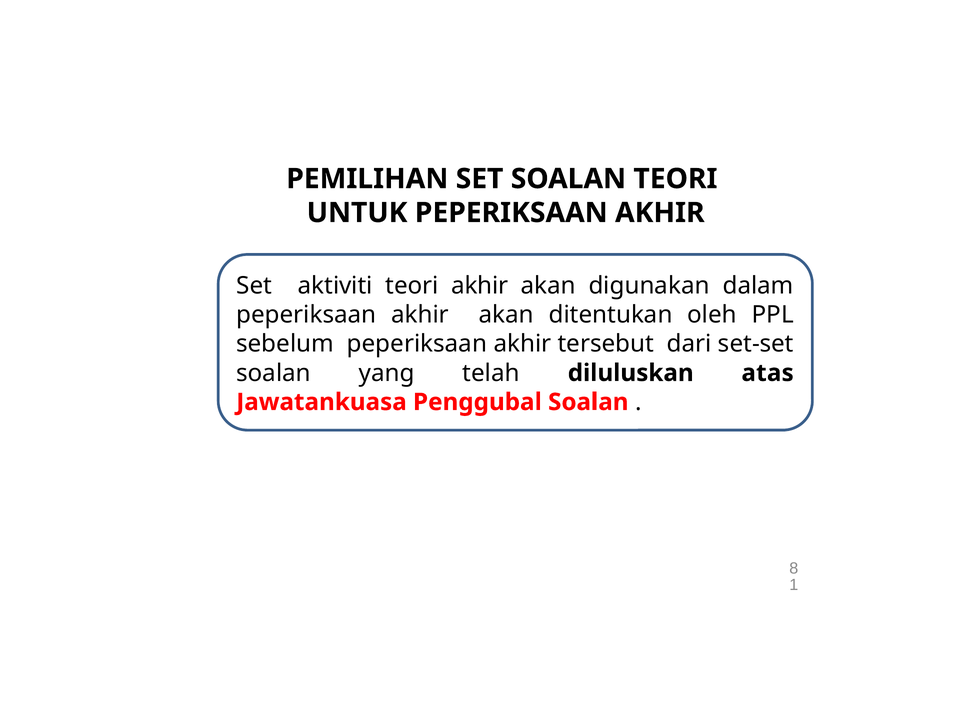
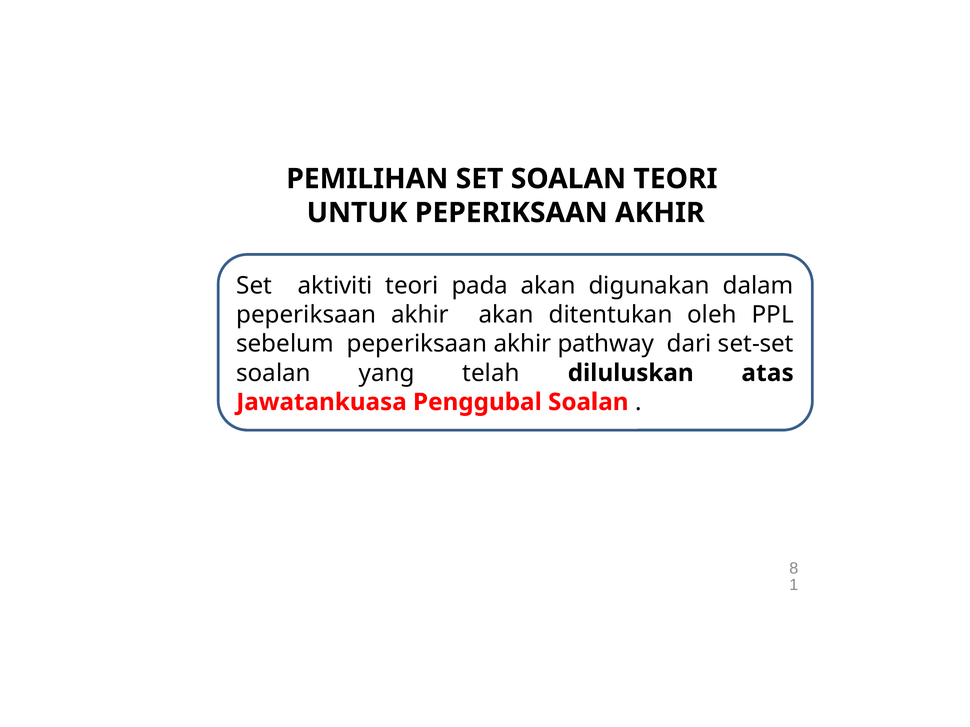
teori akhir: akhir -> pada (480, 286)
tersebut: tersebut -> pathway (606, 344)
